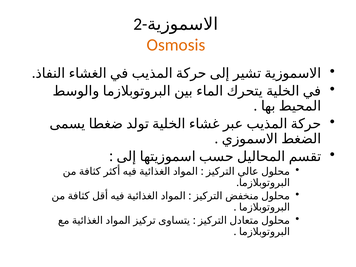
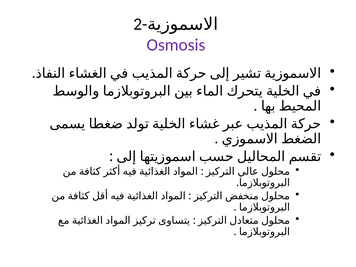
Osmosis colour: orange -> purple (176, 45)
